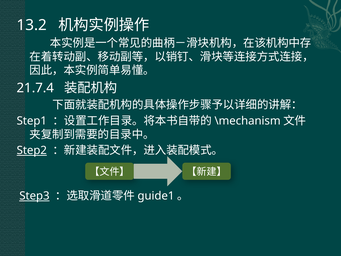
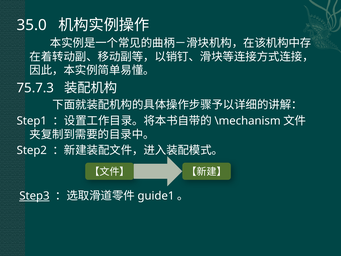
13.2: 13.2 -> 35.0 (32, 25)
21.7.4: 21.7.4 -> 75.7.3 (35, 88)
Step2 underline: present -> none (32, 150)
